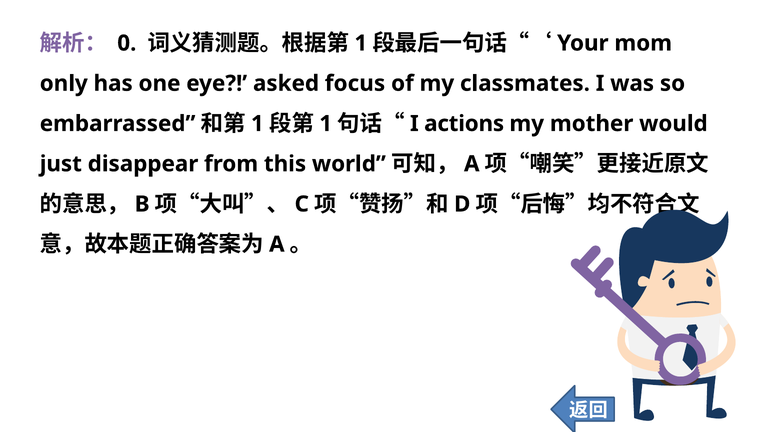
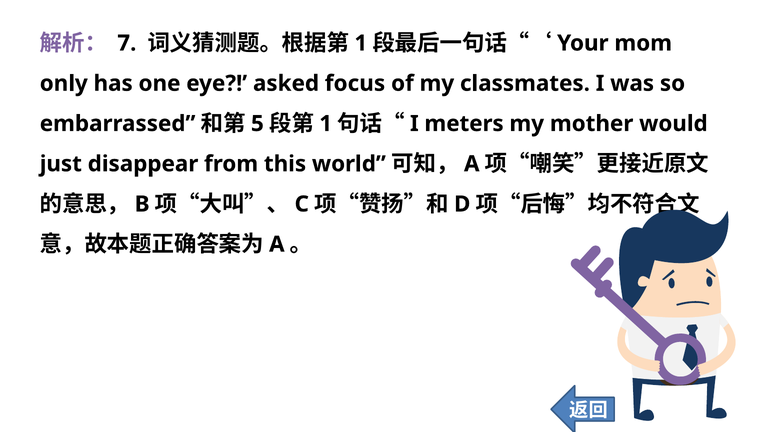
0: 0 -> 7 (127, 43)
1: 1 -> 5 (257, 124)
actions: actions -> meters (464, 124)
